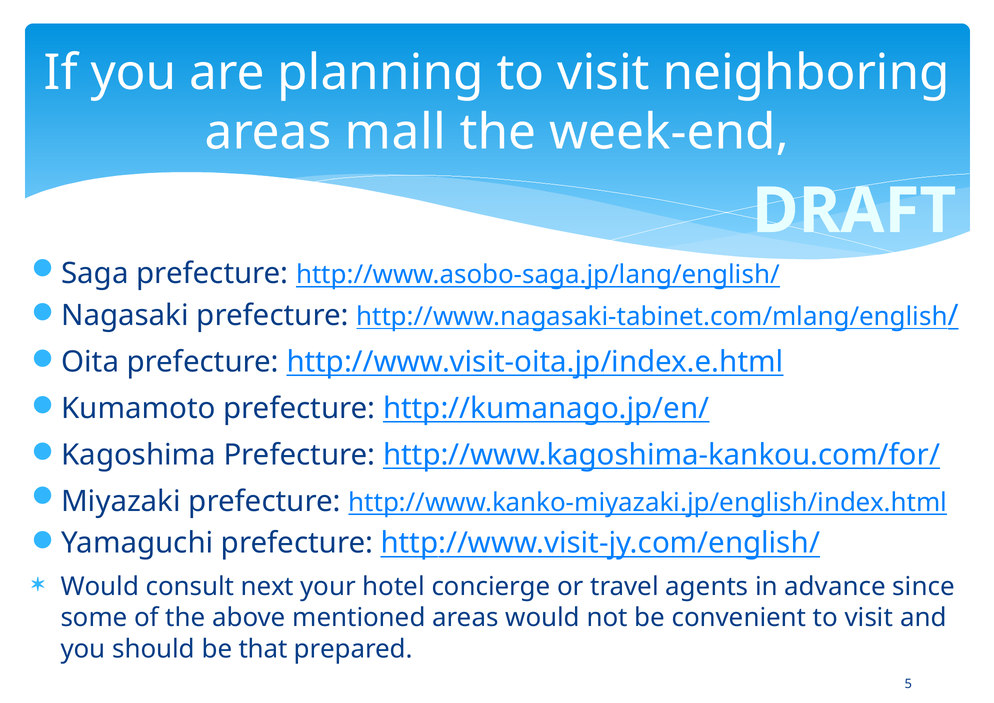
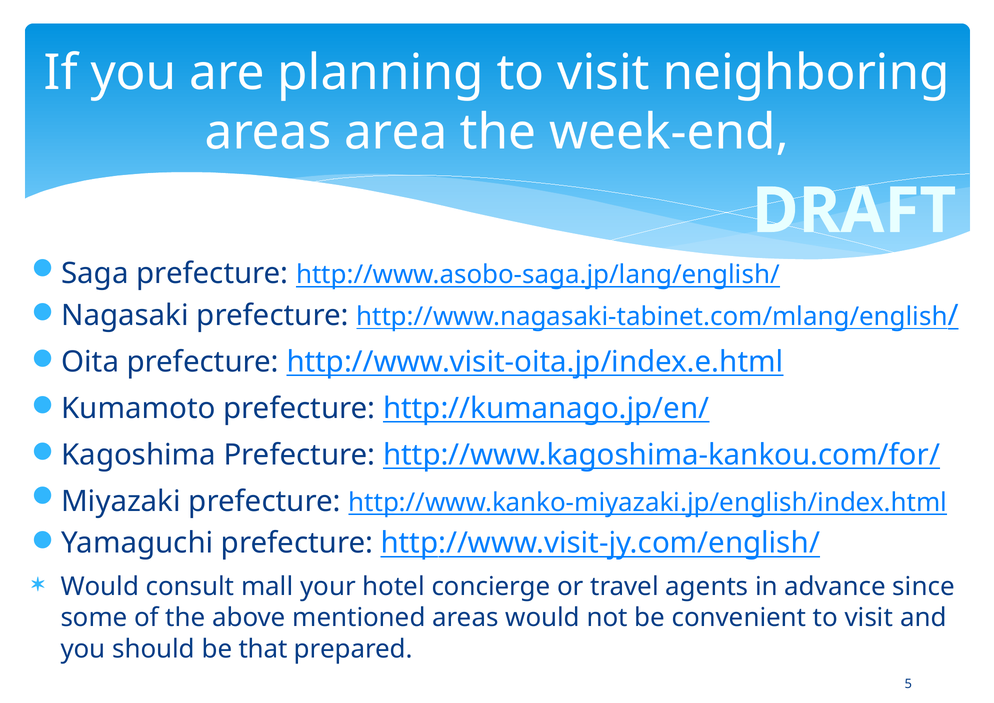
mall: mall -> area (396, 132)
next: next -> mall (267, 587)
